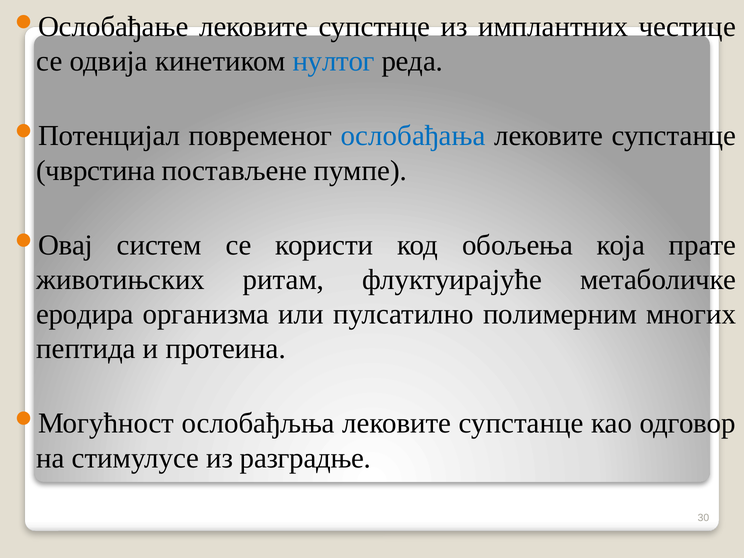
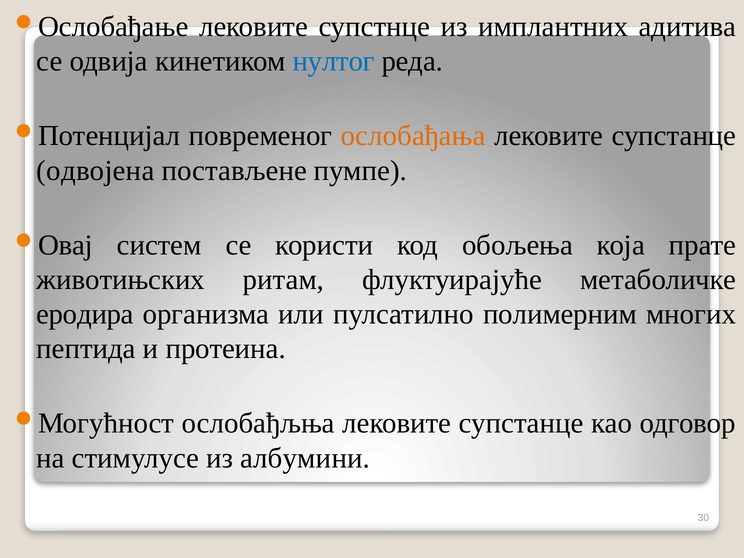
честице: честице -> адитива (687, 27)
ослобађања colour: blue -> orange (413, 136)
чврстина: чврстина -> одвојена (95, 171)
разградње: разградње -> албумини (305, 458)
